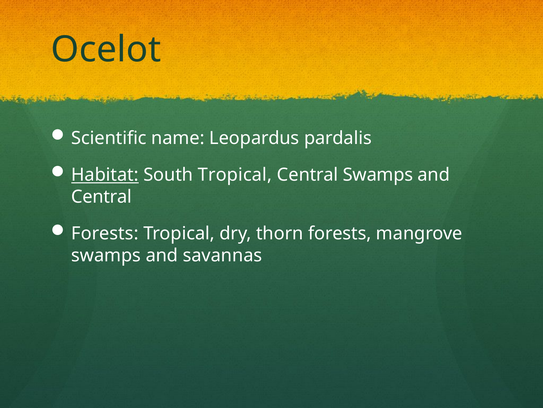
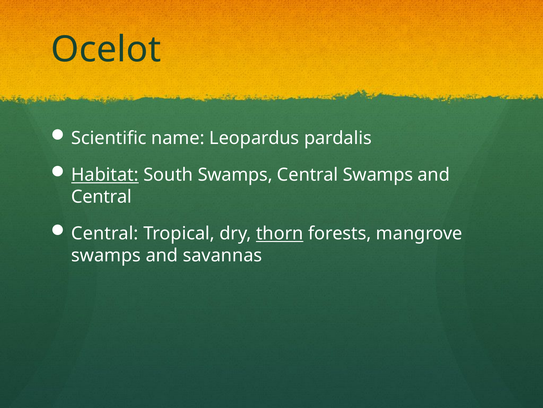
South Tropical: Tropical -> Swamps (235, 175)
Forests: Forests -> Central (105, 233)
thorn underline: none -> present (280, 233)
